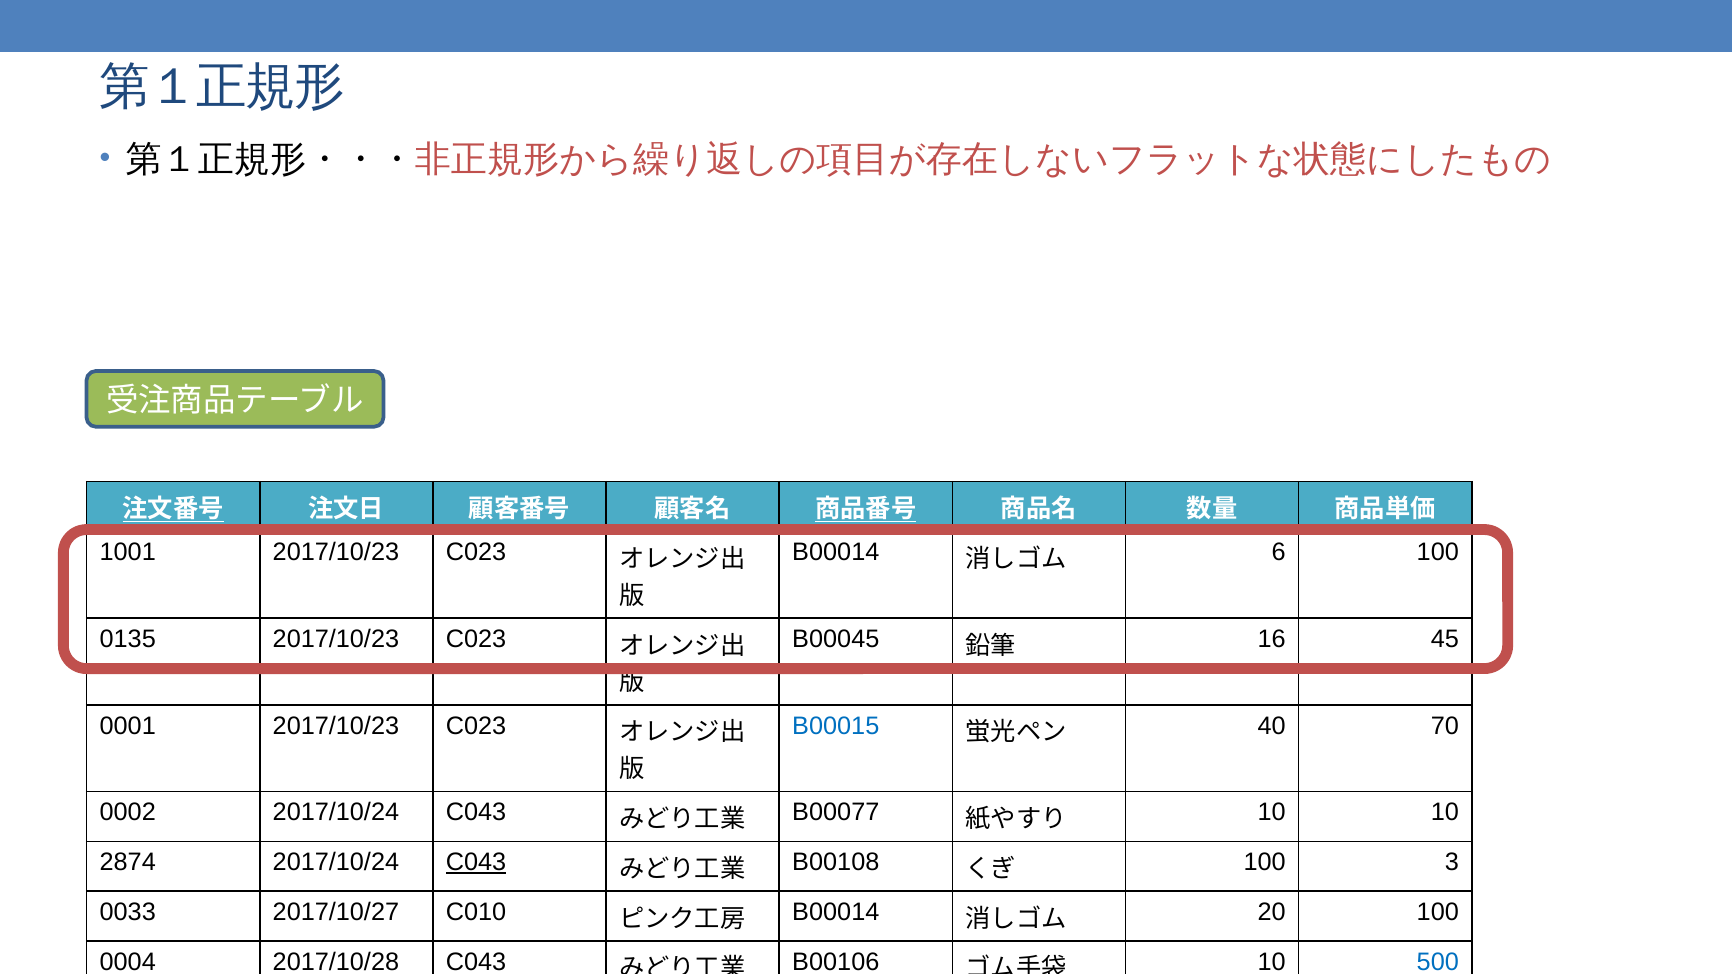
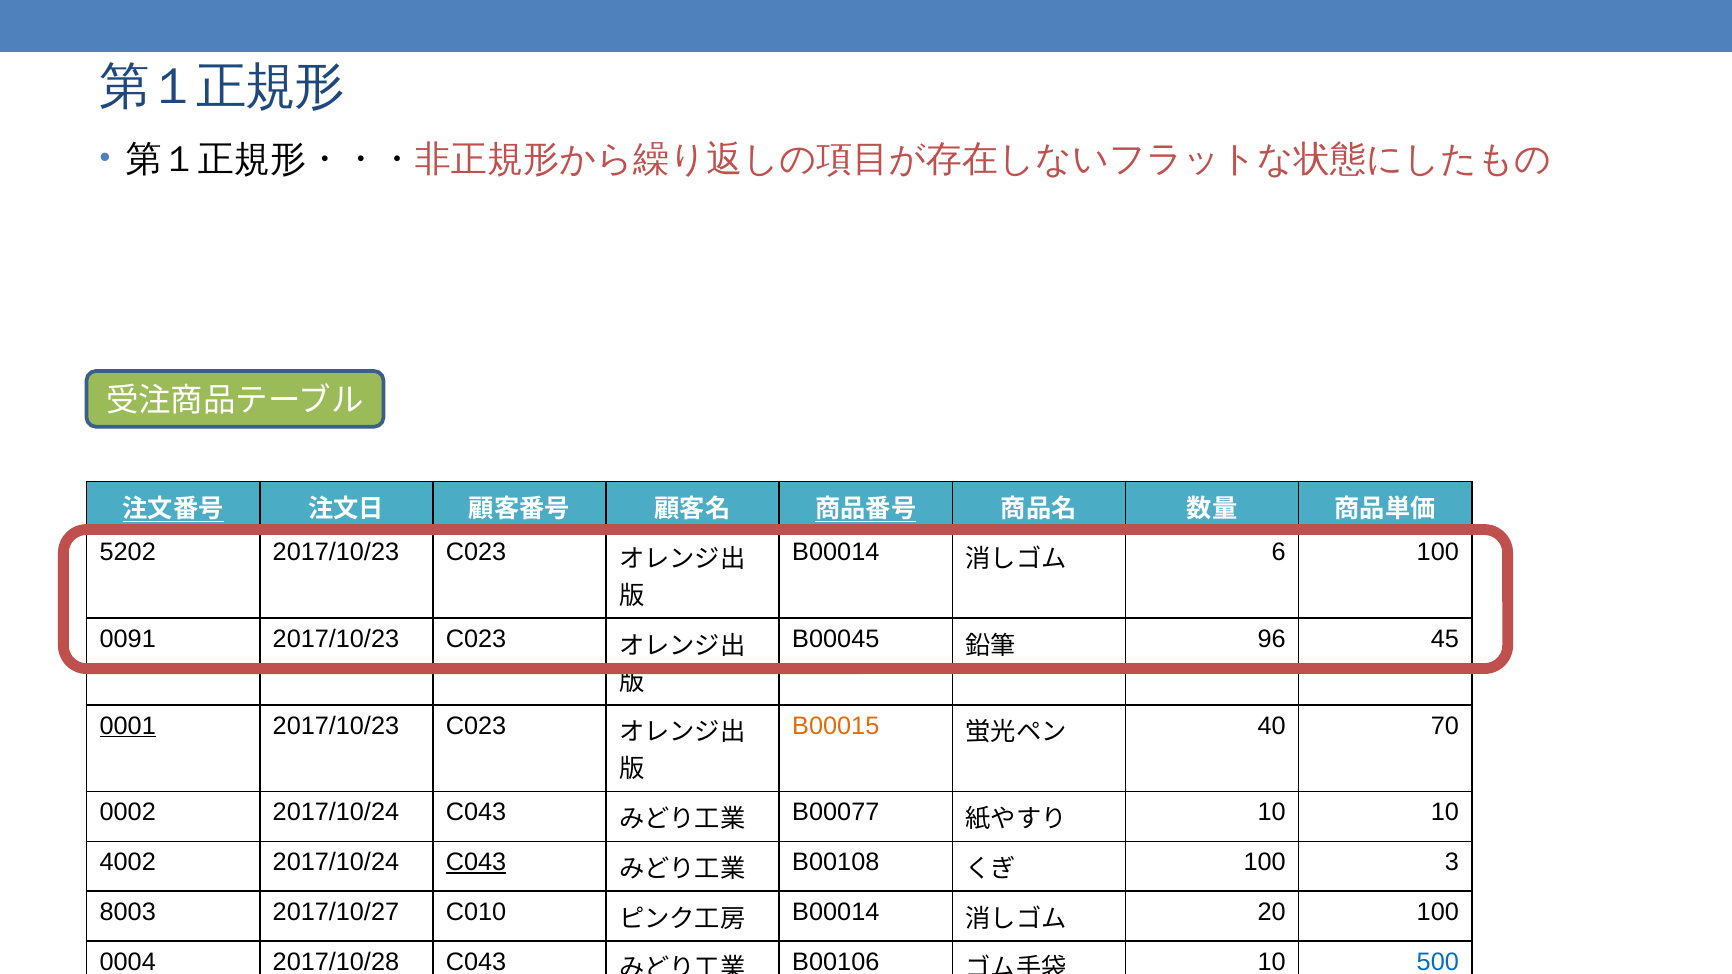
1001: 1001 -> 5202 (128, 553)
0135: 0135 -> 0091 (128, 639)
16: 16 -> 96 (1272, 639)
0001 underline: none -> present (128, 726)
B00015 colour: blue -> orange (836, 726)
2874: 2874 -> 4002 (128, 863)
0033: 0033 -> 8003 (128, 912)
